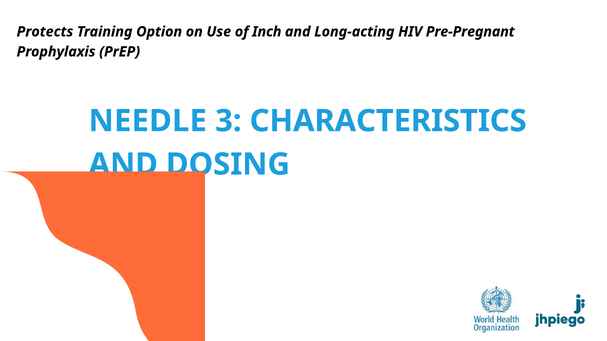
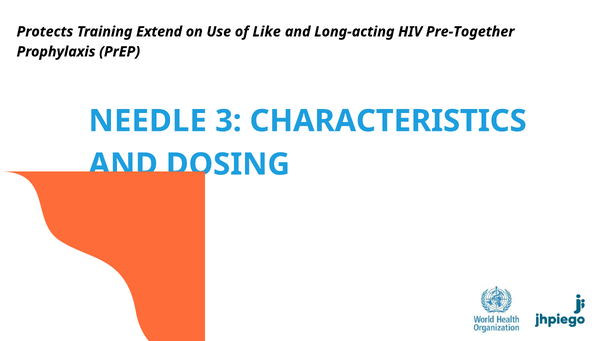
Option: Option -> Extend (159, 32)
Inch: Inch -> Like (267, 32)
Pre-Pregnant: Pre-Pregnant -> Pre-Together (470, 32)
